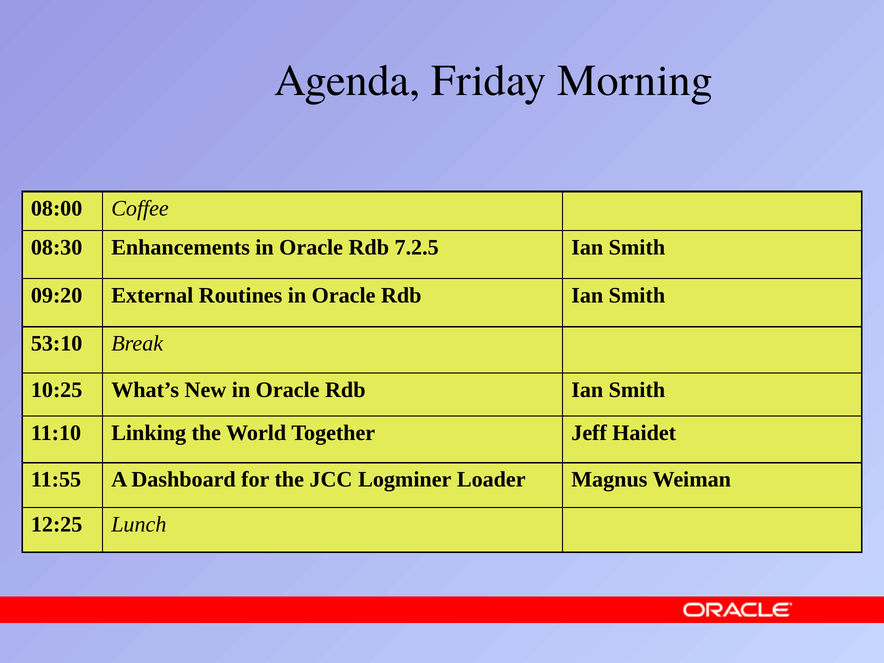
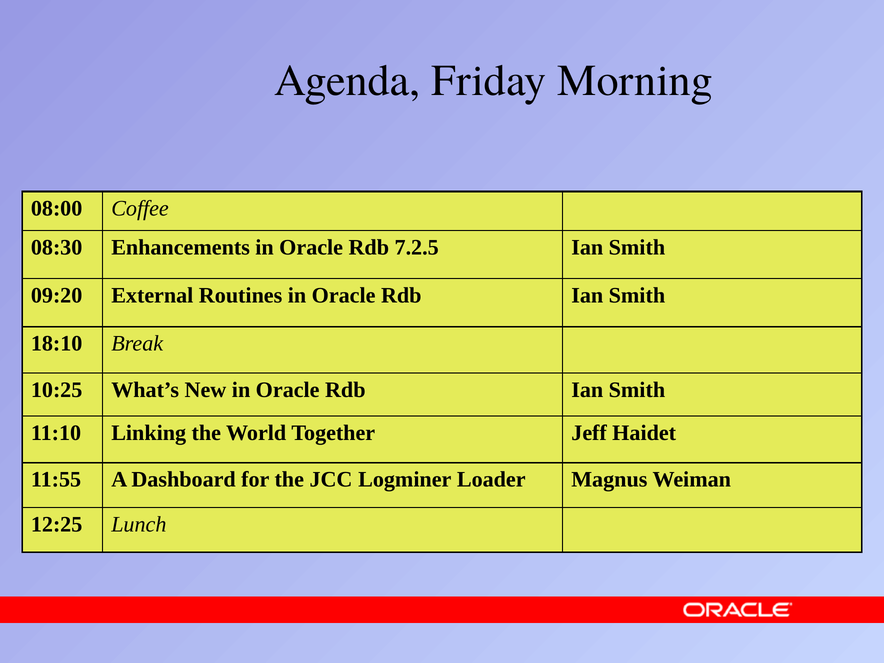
53:10: 53:10 -> 18:10 (57, 344)
